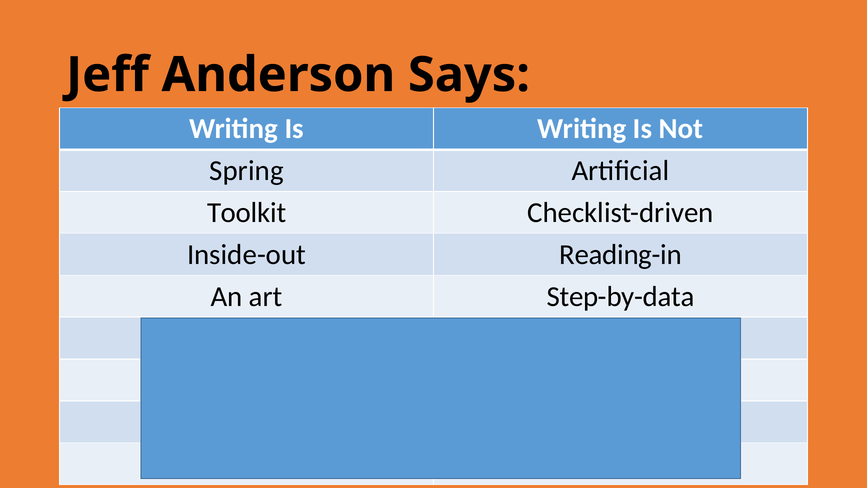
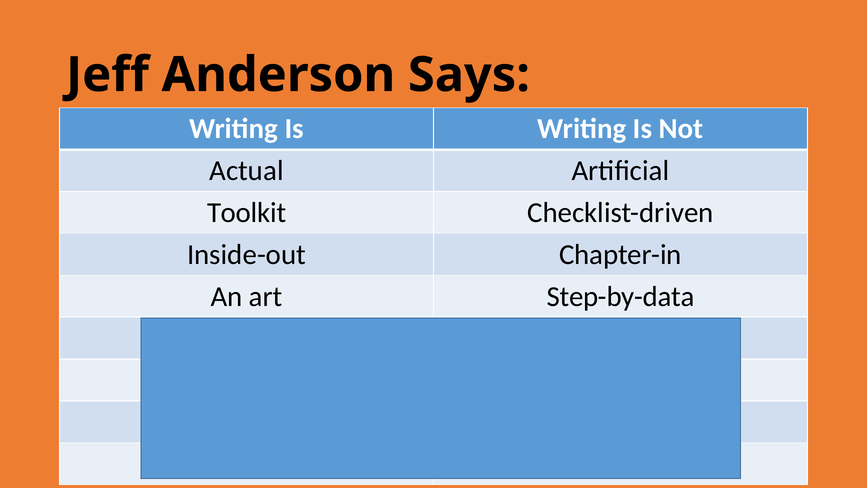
Spring: Spring -> Actual (247, 171)
Reading-in: Reading-in -> Chapter-in (620, 254)
